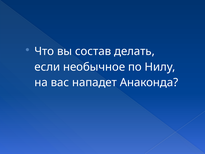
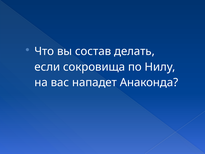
необычное: необычное -> сокровища (94, 67)
